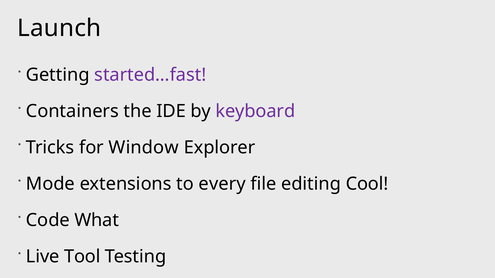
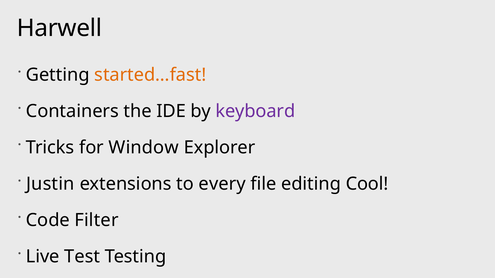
Launch: Launch -> Harwell (59, 28)
started…fast colour: purple -> orange (150, 75)
Mode: Mode -> Justin (50, 184)
What: What -> Filter (97, 221)
Tool: Tool -> Test (82, 257)
